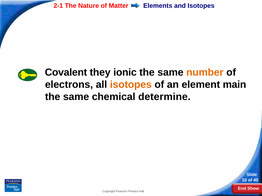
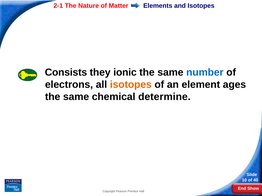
Covalent: Covalent -> Consists (66, 72)
number colour: orange -> blue (205, 72)
main: main -> ages (234, 85)
